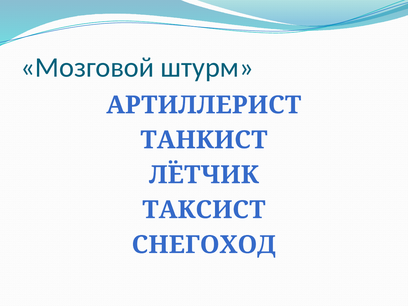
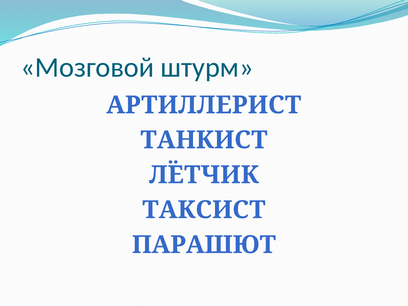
СНЕГОХОД: СНЕГОХОД -> ПАРАШЮТ (204, 245)
